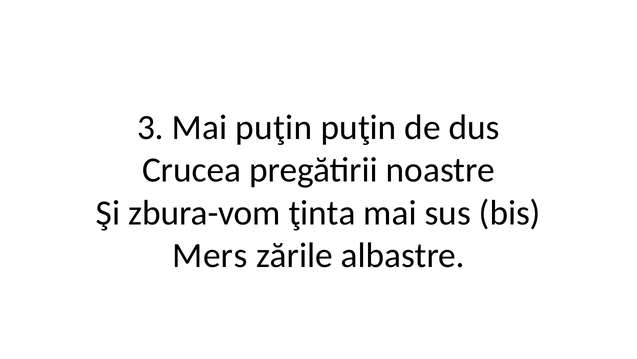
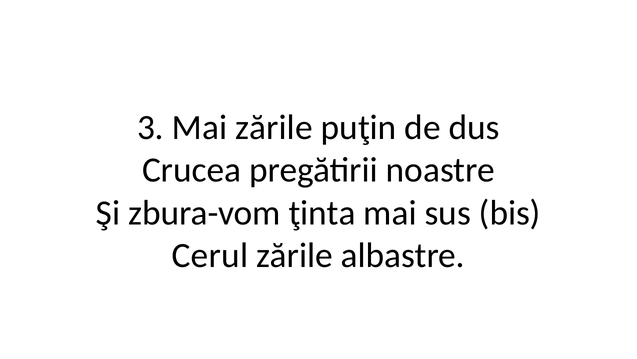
Mai puţin: puţin -> zările (274, 128)
Mers: Mers -> Cerul (210, 255)
